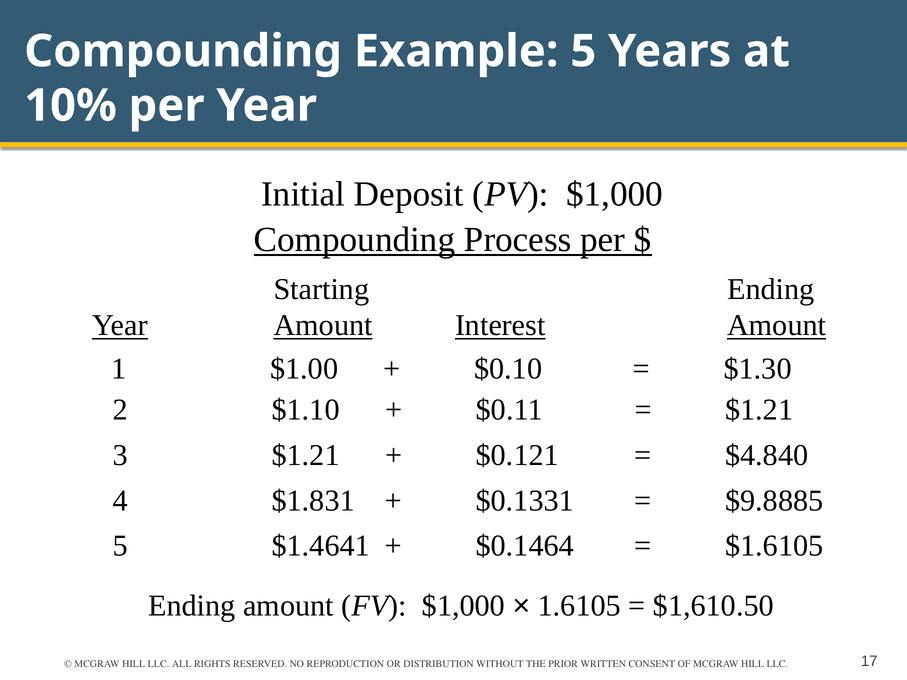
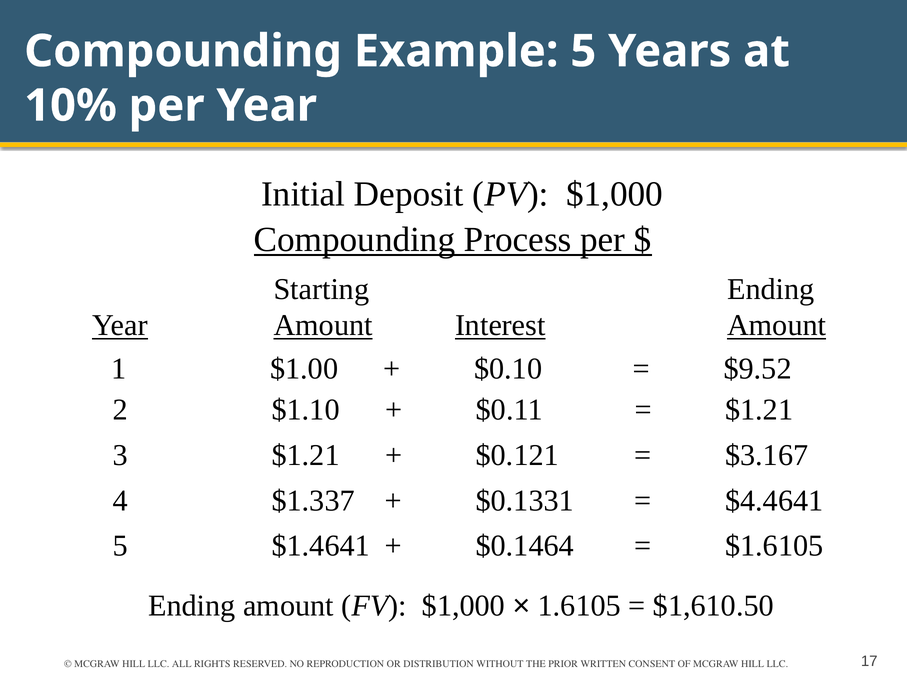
$1.30: $1.30 -> $9.52 (758, 369)
$4.840: $4.840 -> $3.167 (767, 456)
$1.831: $1.831 -> $1.337 (313, 501)
$9.8885: $9.8885 -> $4.4641 (774, 501)
